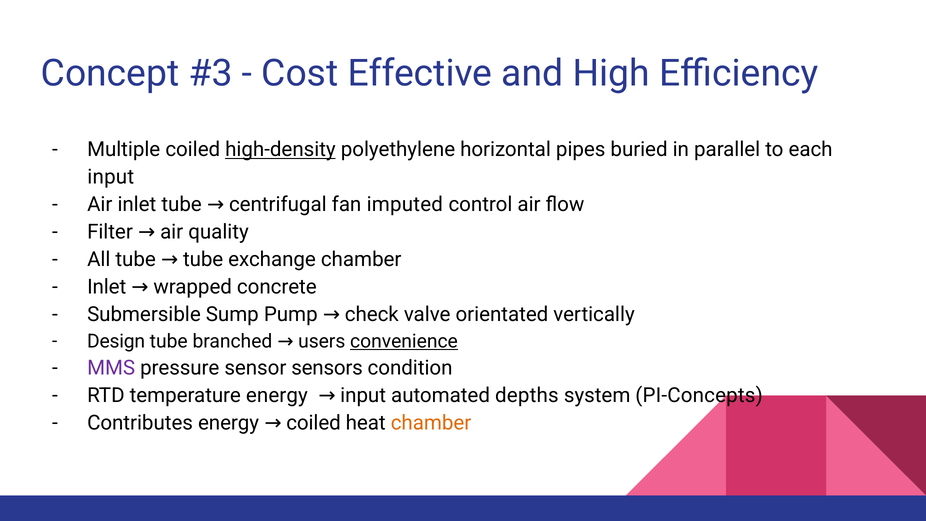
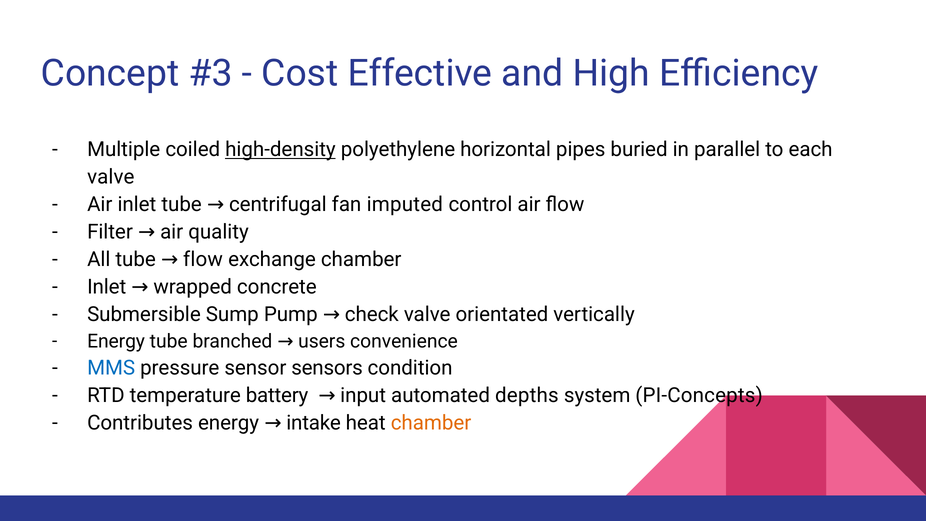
input: input -> valve (111, 177)
tube tube: tube -> flow (203, 260)
Design: Design -> Energy (116, 341)
convenience underline: present -> none (404, 341)
MMS colour: purple -> blue (111, 368)
temperature energy: energy -> battery (277, 396)
energy coiled: coiled -> intake (314, 423)
